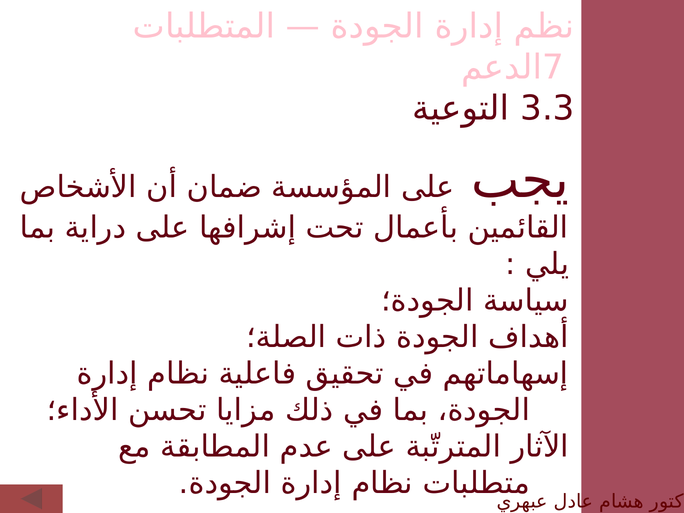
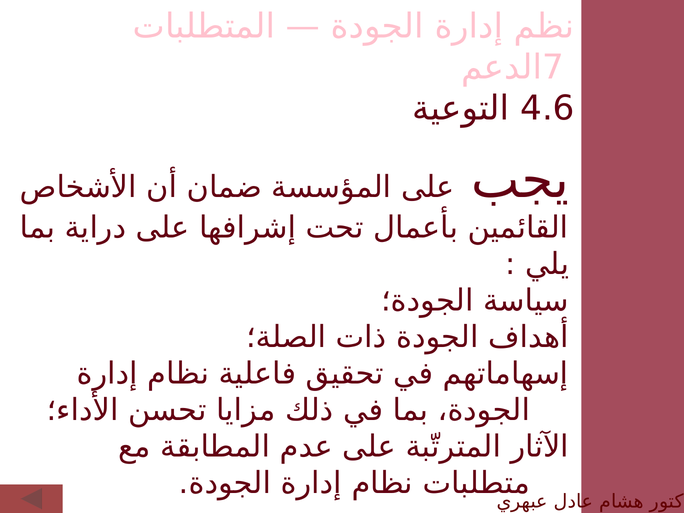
3.3: 3.3 -> 4.6 (547, 108)
